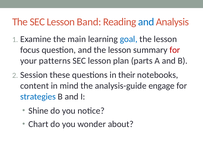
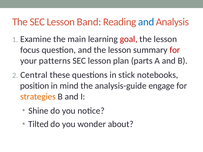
goal colour: blue -> red (129, 39)
Session: Session -> Central (34, 75)
their: their -> stick (127, 75)
content: content -> position (35, 86)
strategies colour: blue -> orange (38, 97)
Chart: Chart -> Tilted (38, 124)
